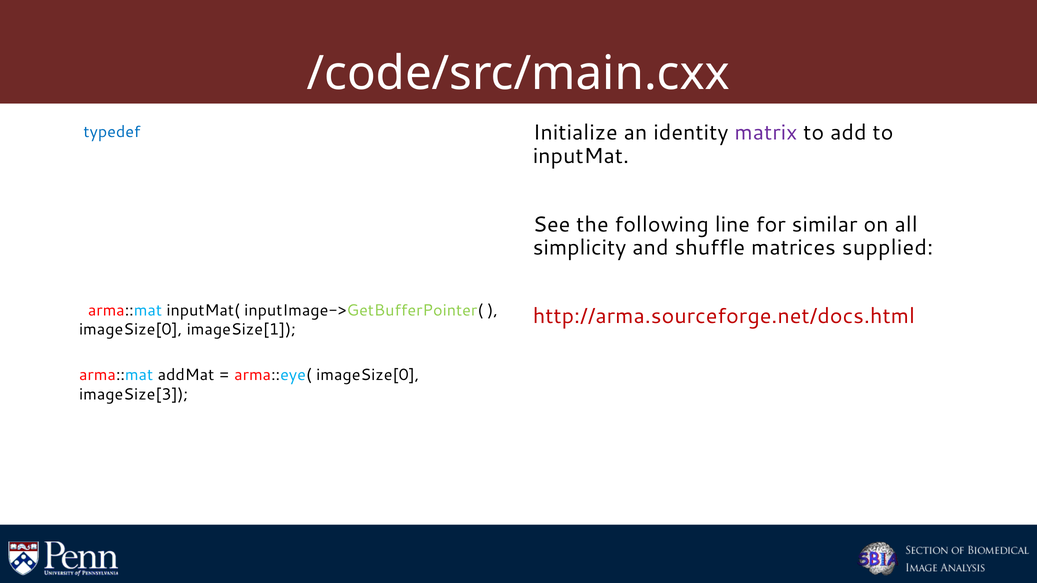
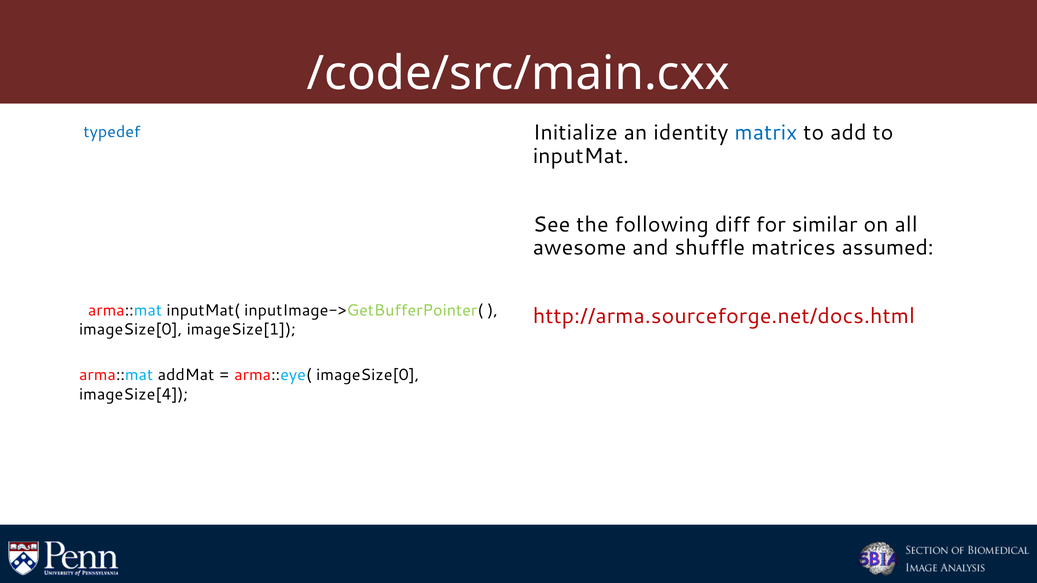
matrix colour: purple -> blue (766, 133)
line: line -> diff (732, 225)
simplicity: simplicity -> awesome (580, 248)
supplied: supplied -> assumed (888, 248)
imageSize[3: imageSize[3 -> imageSize[4 (134, 395)
